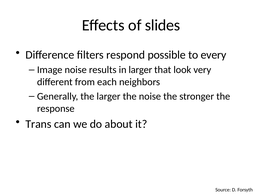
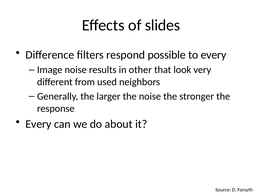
in larger: larger -> other (140, 70)
each: each -> used (107, 82)
Trans: Trans -> Every (38, 124)
